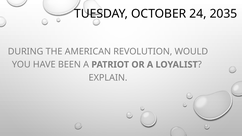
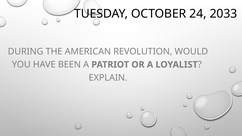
2035: 2035 -> 2033 (223, 14)
